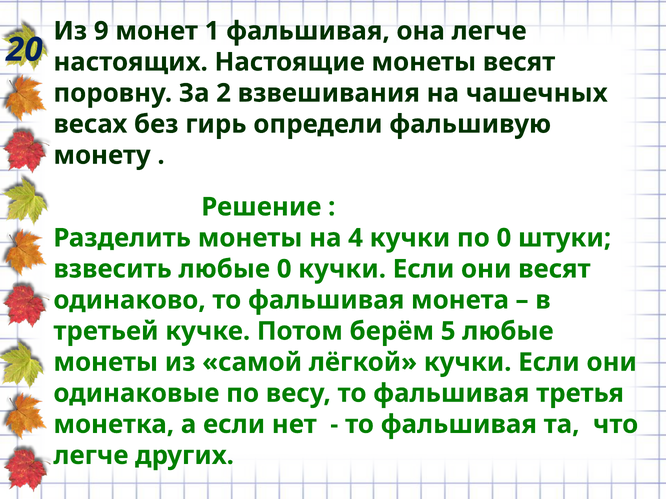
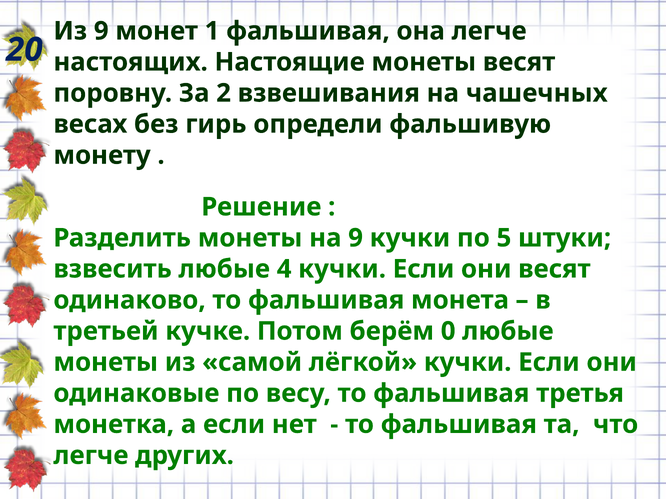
на 4: 4 -> 9 (356, 238)
по 0: 0 -> 5 (504, 238)
любые 0: 0 -> 4 (284, 269)
5: 5 -> 0 (448, 331)
